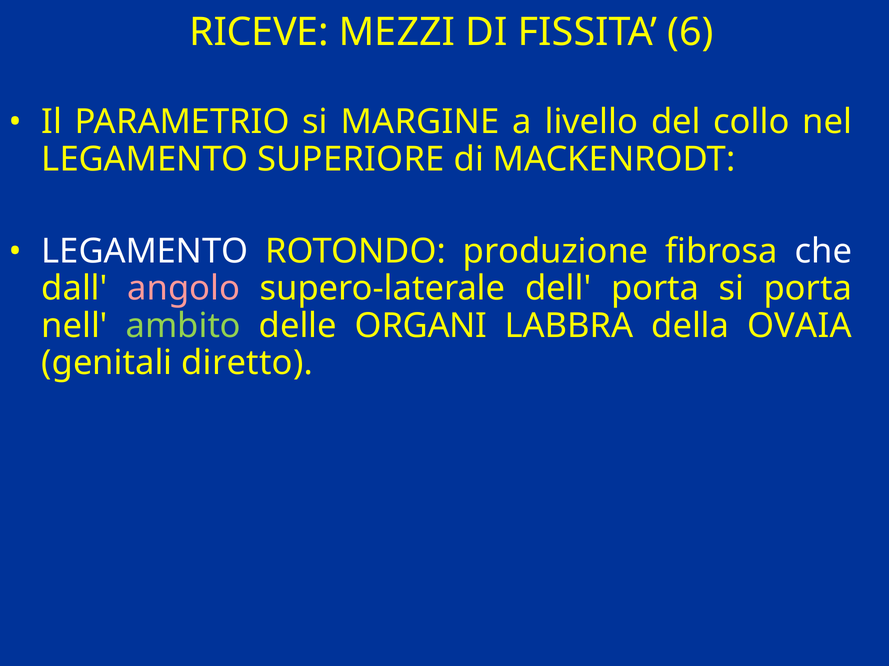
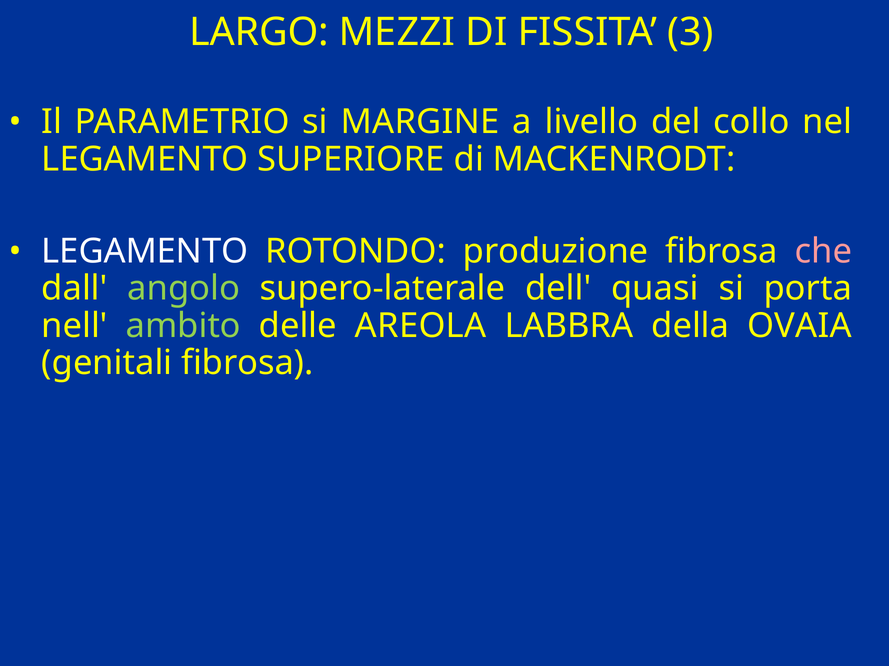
RICEVE: RICEVE -> LARGO (259, 32)
6: 6 -> 3 (691, 32)
che colour: white -> pink (824, 251)
angolo colour: pink -> light green (184, 289)
dell porta: porta -> quasi (655, 289)
ORGANI: ORGANI -> AREOLA (421, 326)
genitali diretto: diretto -> fibrosa (247, 363)
